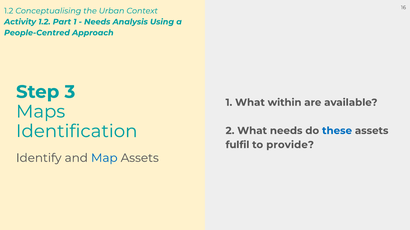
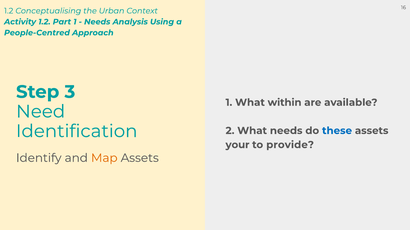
Maps: Maps -> Need (41, 112)
fulfil: fulfil -> your (237, 145)
Map colour: blue -> orange (104, 158)
